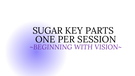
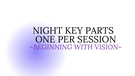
SUGAR: SUGAR -> NIGHT (48, 31)
